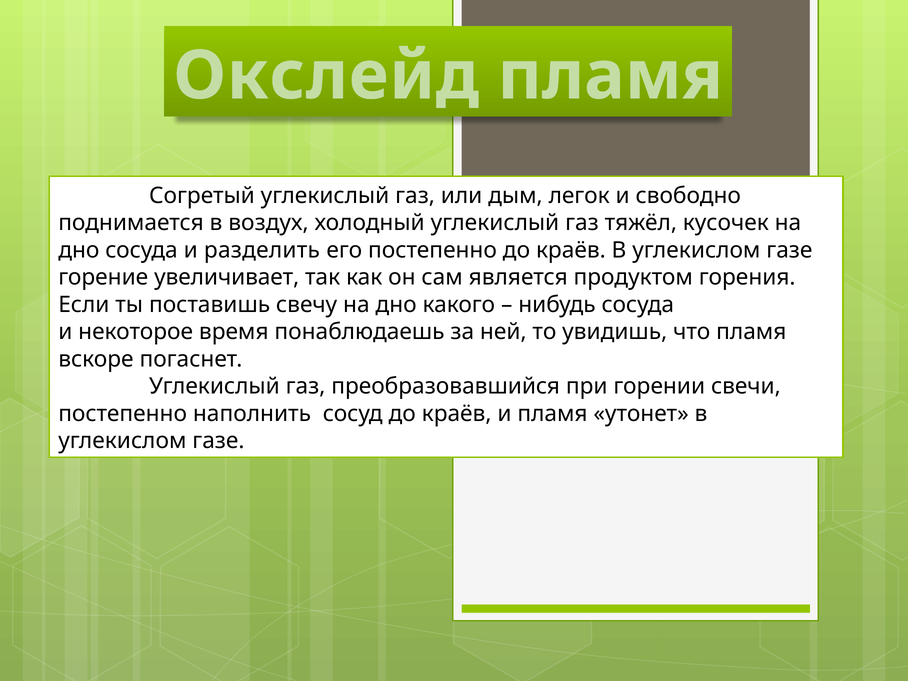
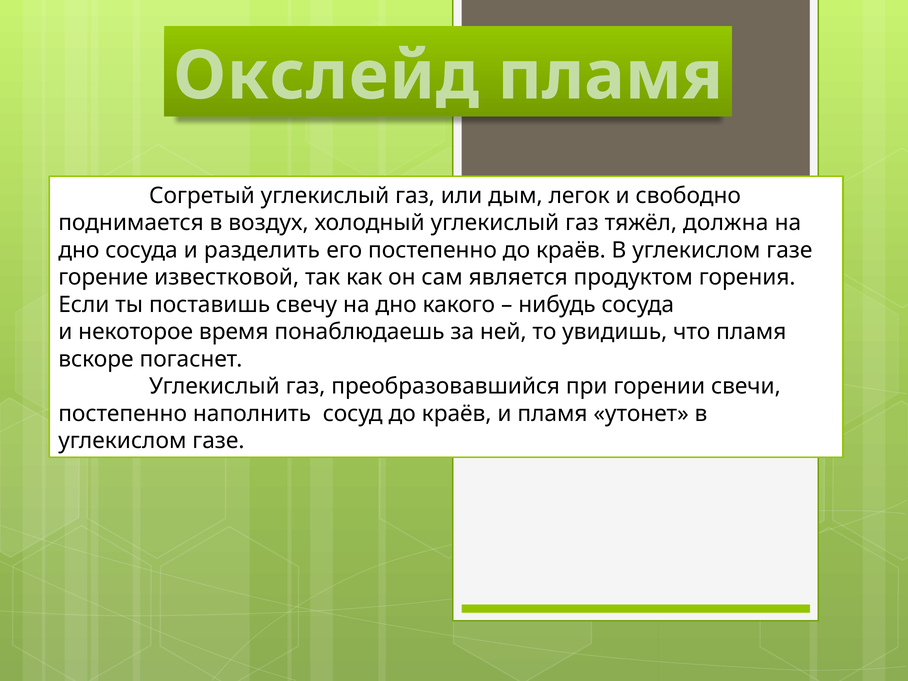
кусочек: кусочек -> должна (726, 223)
увеличивает: увеличивает -> известковой (227, 277)
